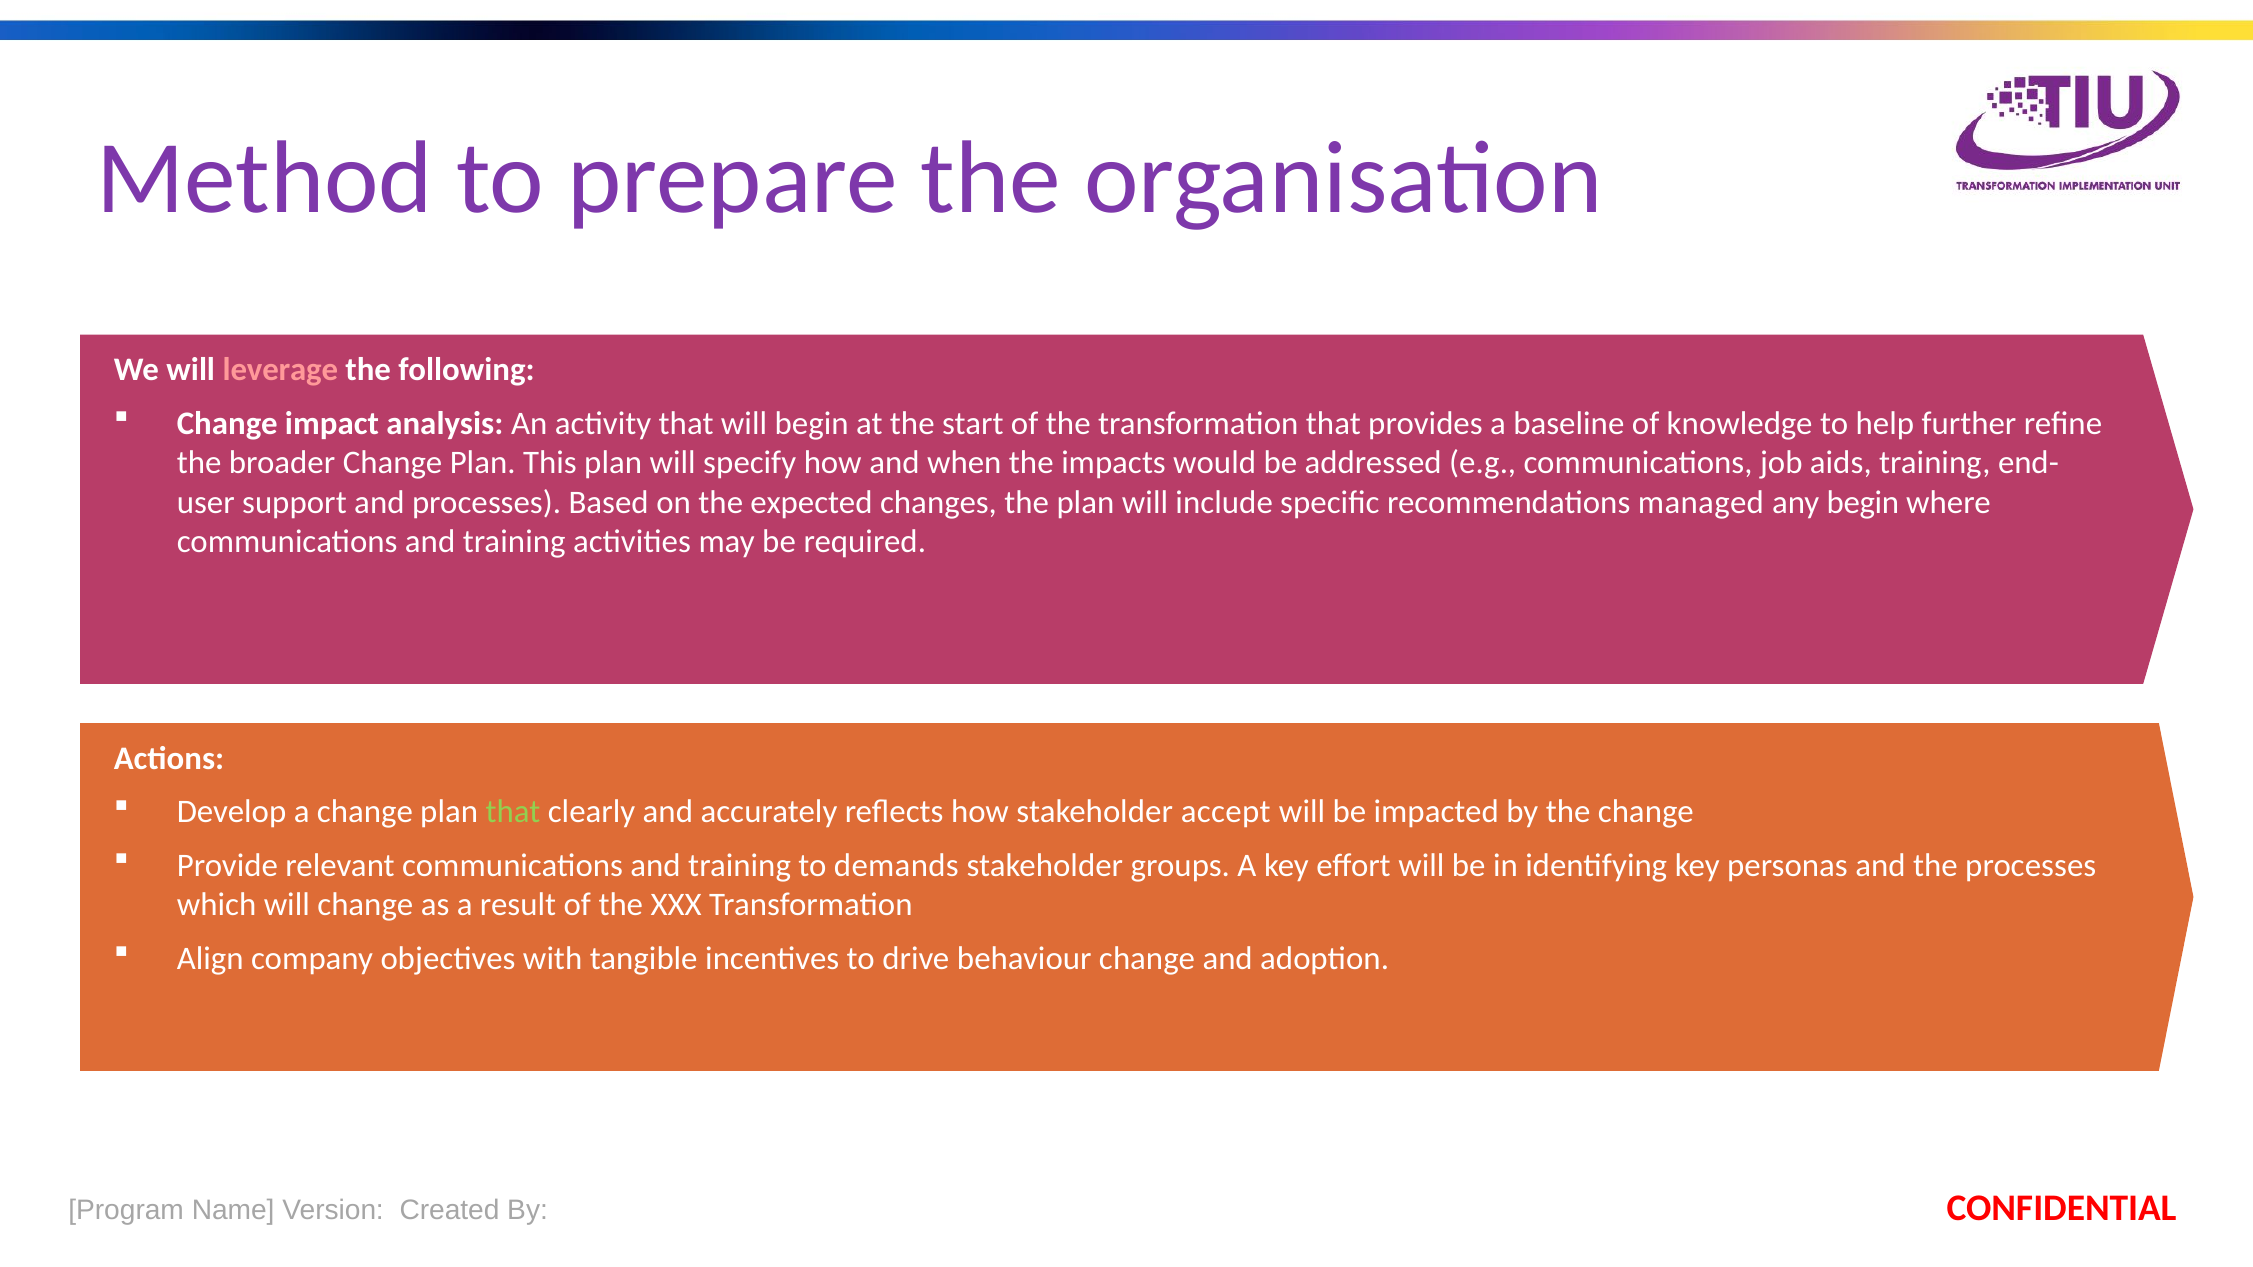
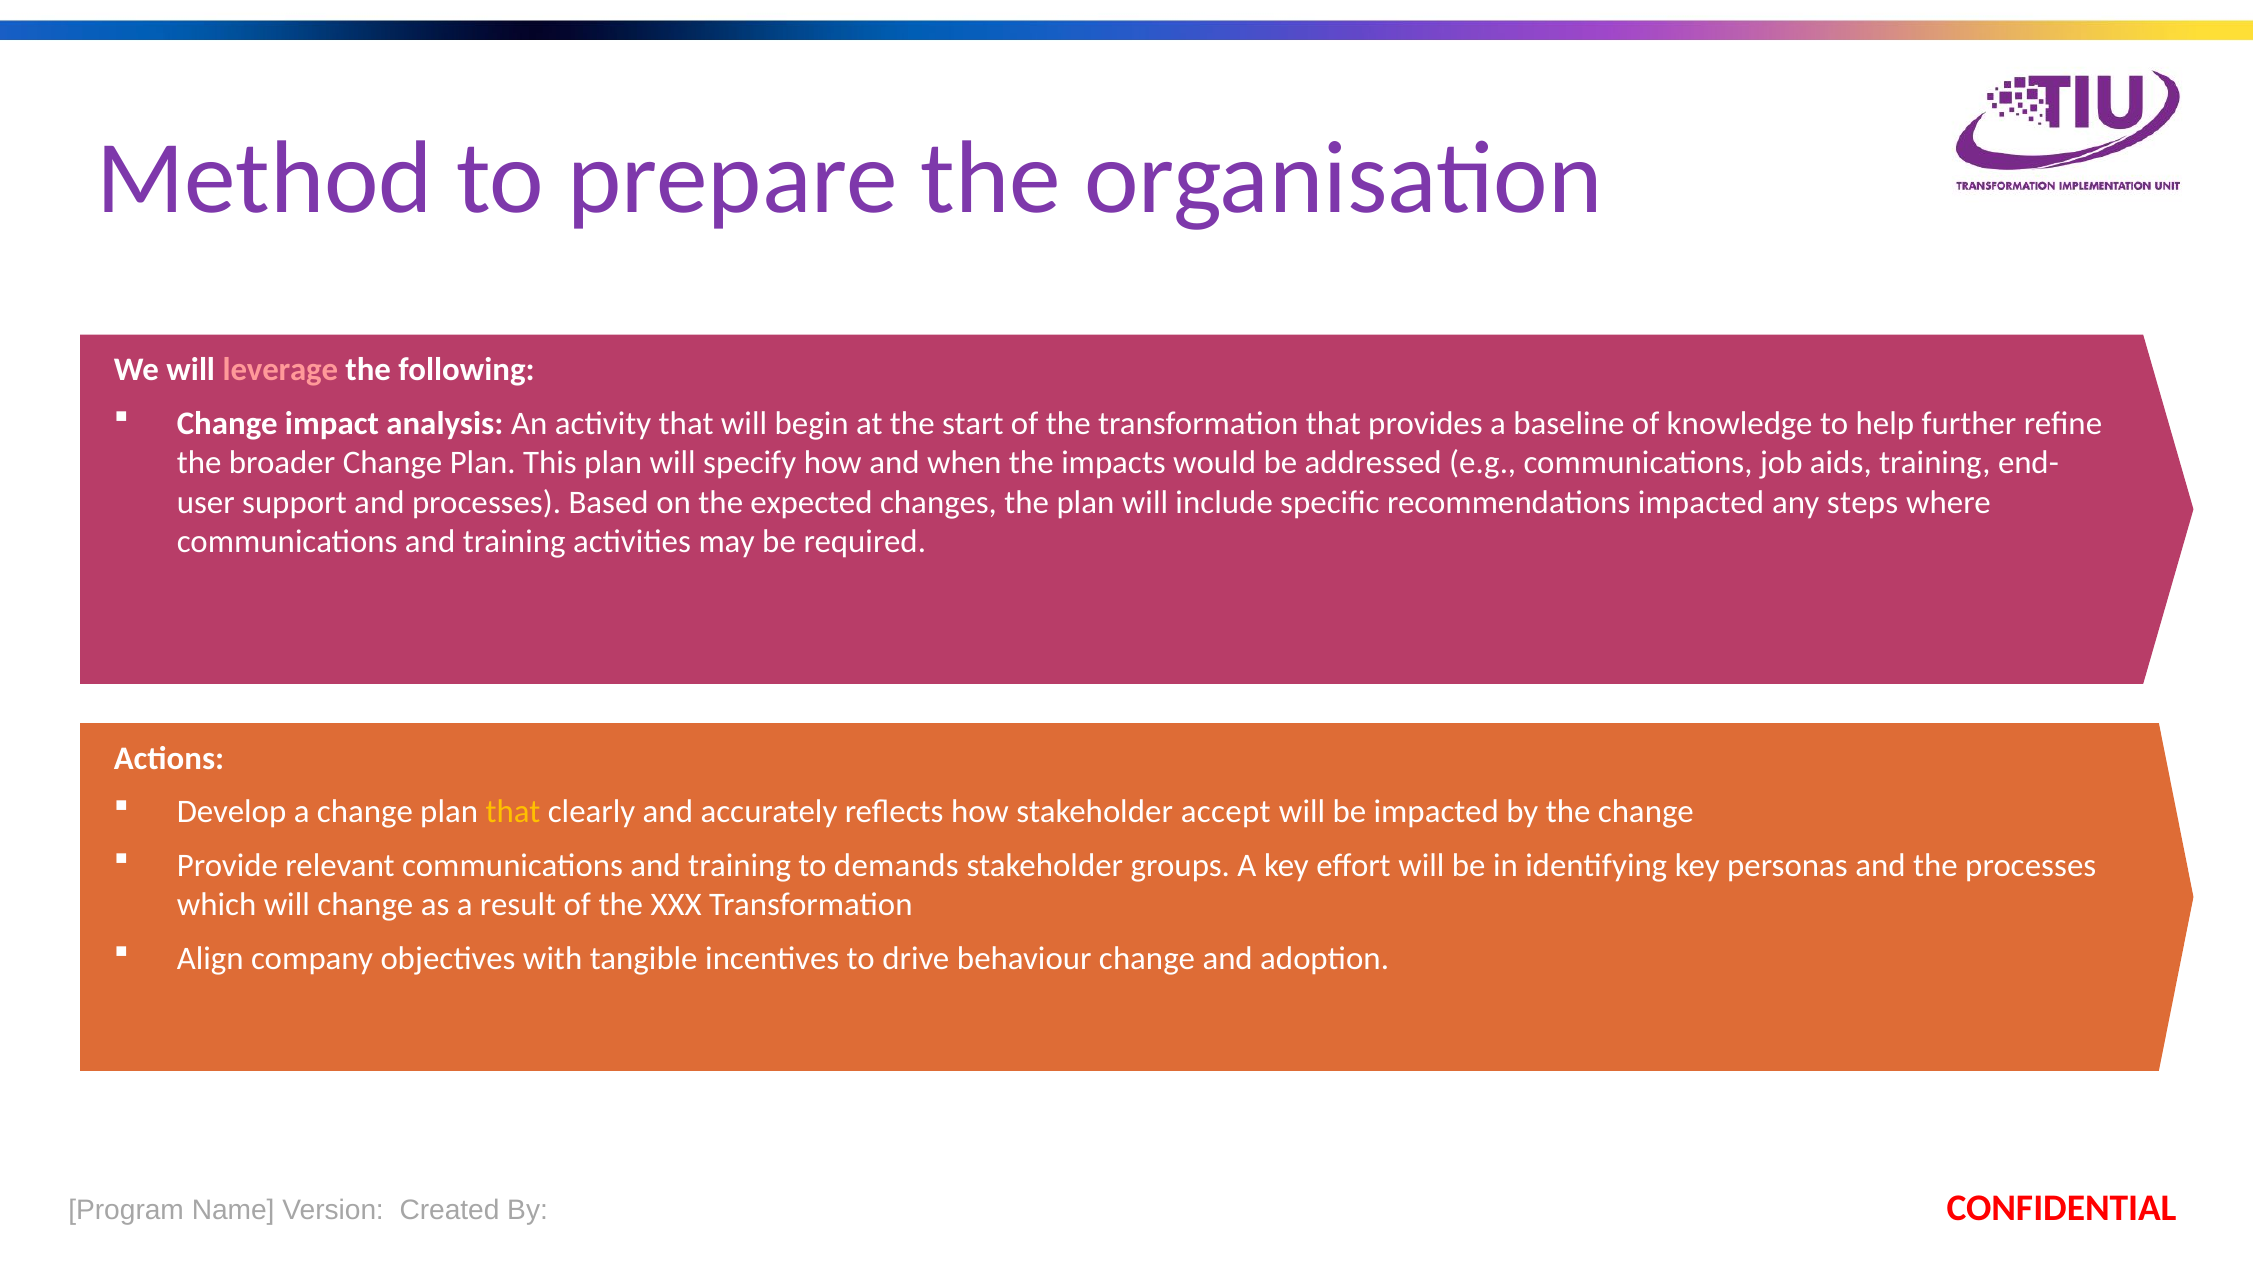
recommendations managed: managed -> impacted (1701, 502)
any begin: begin -> steps (1863, 502)
that colour: light green -> yellow (513, 812)
